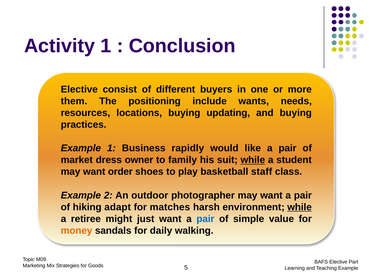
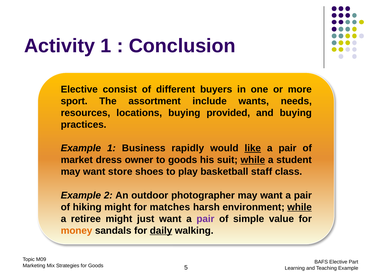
them: them -> sport (74, 101)
positioning: positioning -> assortment (155, 101)
updating: updating -> provided (228, 113)
like underline: none -> present (253, 148)
to family: family -> goods (183, 160)
order: order -> store (120, 172)
hiking adapt: adapt -> might (118, 207)
pair colour: blue -> purple (205, 219)
daily underline: none -> present (161, 231)
